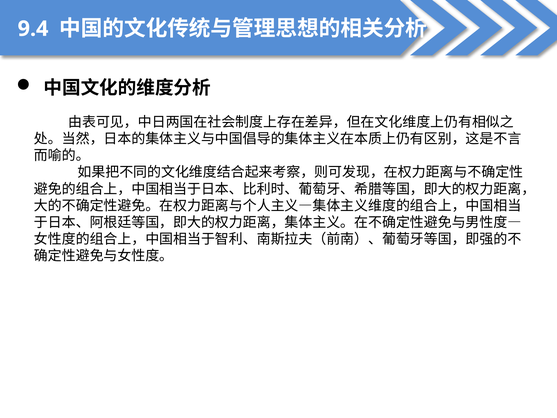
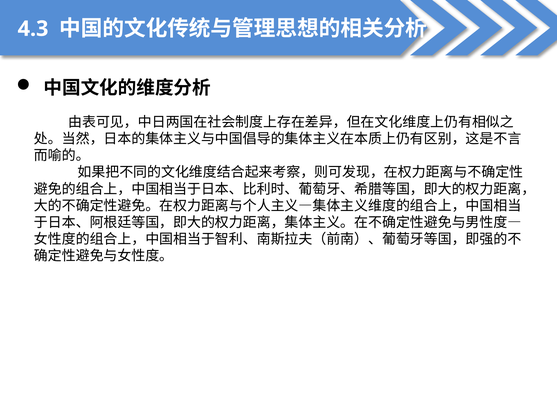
9.4: 9.4 -> 4.3 (33, 29)
